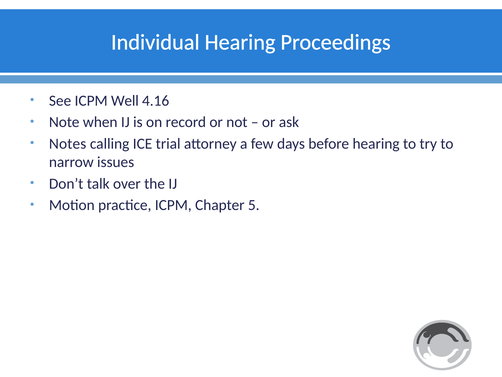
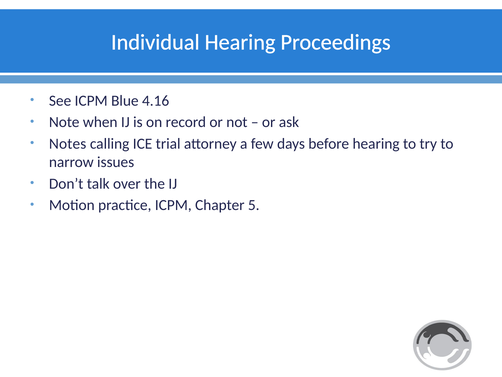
Well: Well -> Blue (125, 101)
